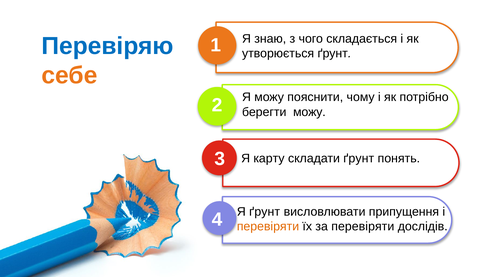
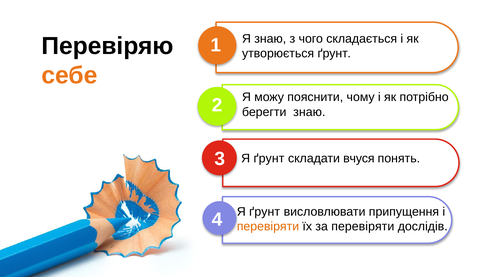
Перевіряю colour: blue -> black (108, 46)
берегти можу: можу -> знаю (309, 112)
карту: карту -> ґрунт (269, 158)
складати ґрунт: ґрунт -> вчуся (359, 158)
